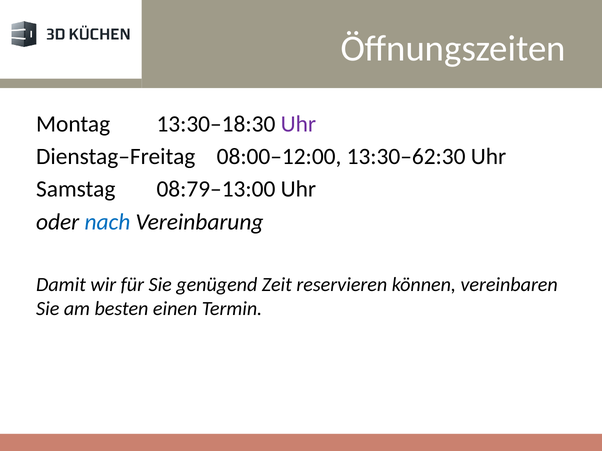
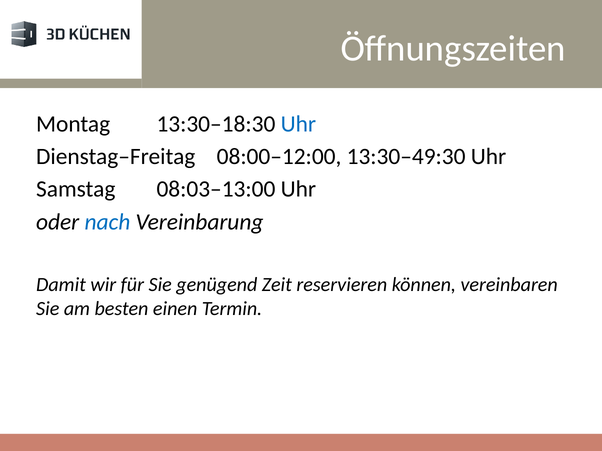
Uhr colour: purple -> blue (298, 124)
13:30–62:30: 13:30–62:30 -> 13:30–49:30 (406, 157)
08:79–13:00: 08:79–13:00 -> 08:03–13:00 (216, 189)
